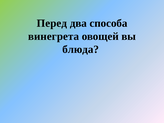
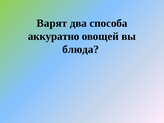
Перед: Перед -> Варят (52, 23)
винегрета: винегрета -> аккуратно (54, 36)
